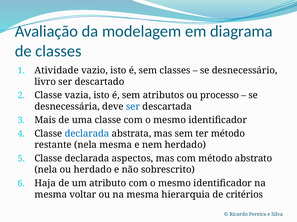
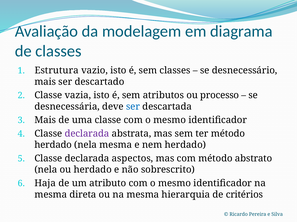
Atividade: Atividade -> Estrutura (57, 71)
livro: livro -> mais (45, 82)
declarada colour: blue -> purple (87, 134)
restante: restante -> herdado (53, 145)
voltar: voltar -> direta (83, 195)
